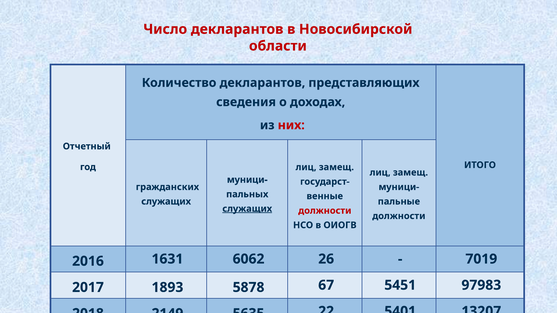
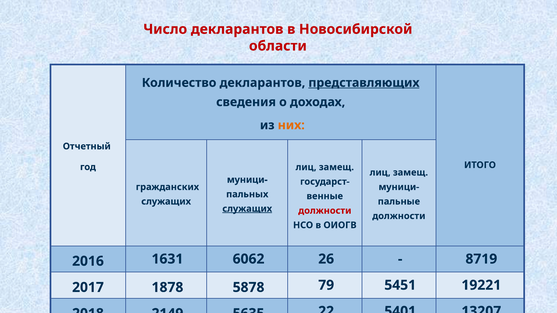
представляющих underline: none -> present (364, 83)
них colour: red -> orange (291, 125)
7019: 7019 -> 8719 (481, 259)
1893: 1893 -> 1878 (167, 288)
67: 67 -> 79 (326, 285)
97983: 97983 -> 19221 (481, 285)
